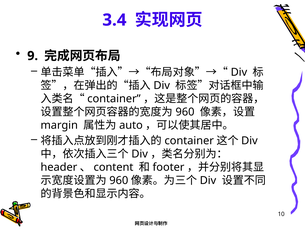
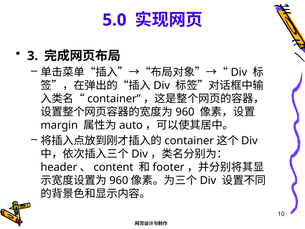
3.4: 3.4 -> 5.0 (114, 20)
9: 9 -> 3 (33, 56)
